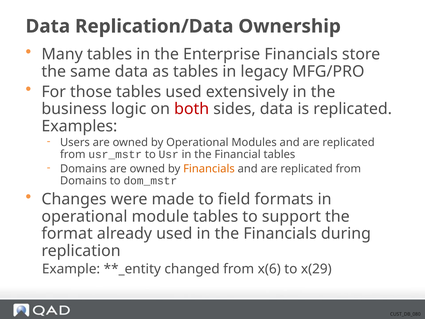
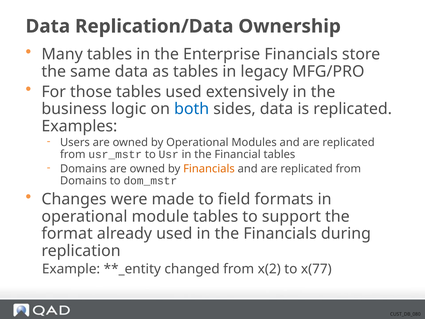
both colour: red -> blue (192, 109)
x(6: x(6 -> x(2 (269, 269)
x(29: x(29 -> x(77 (316, 269)
